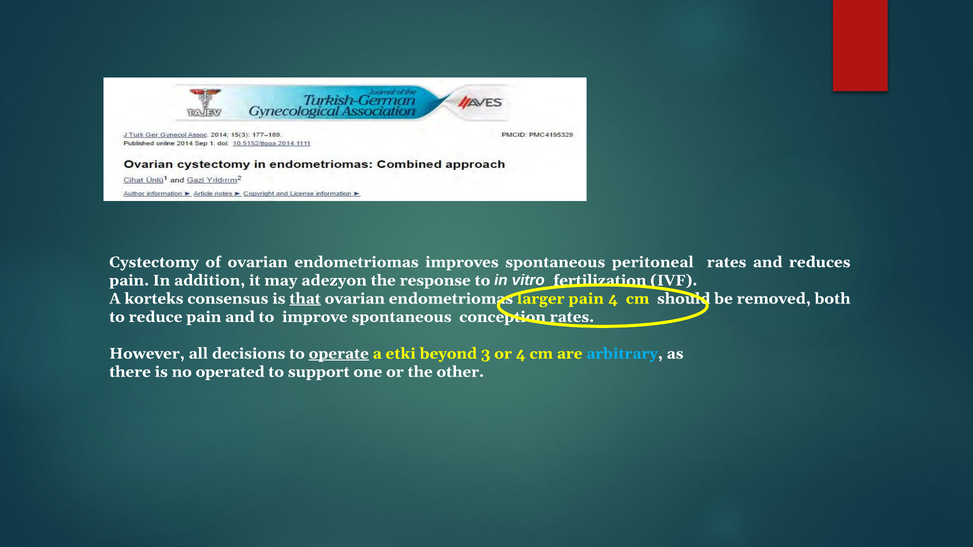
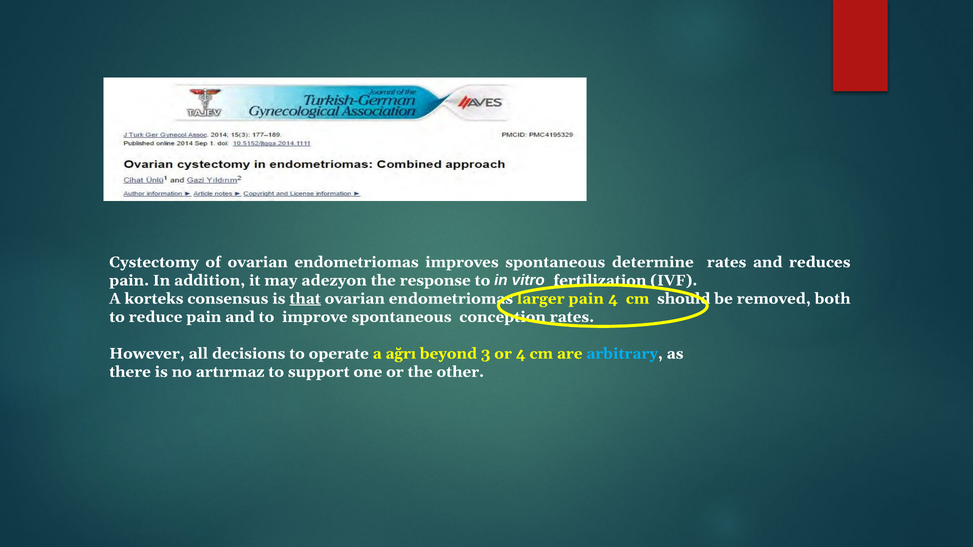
peritoneal: peritoneal -> determine (653, 262)
operate underline: present -> none (339, 354)
etki: etki -> ağrı (401, 354)
operated: operated -> artırmaz (230, 372)
